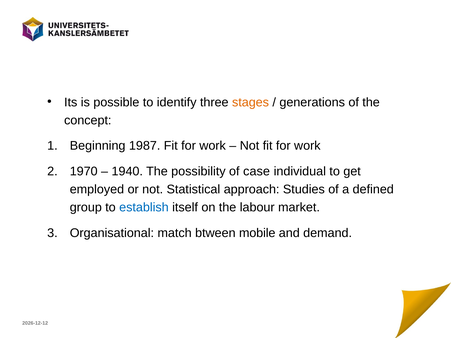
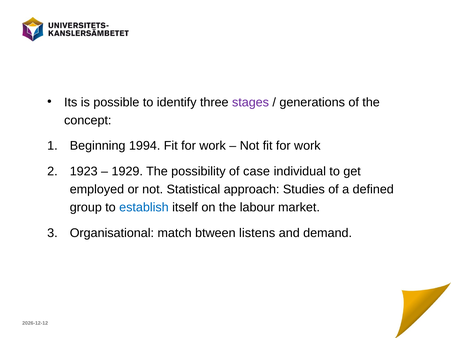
stages colour: orange -> purple (251, 102)
1987: 1987 -> 1994 (145, 146)
1970: 1970 -> 1923 (84, 171)
1940: 1940 -> 1929 (127, 171)
mobile: mobile -> listens (257, 233)
